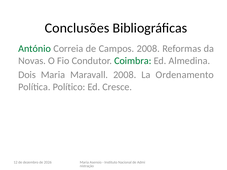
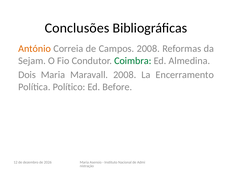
António colour: green -> orange (35, 49)
Novas: Novas -> Sejam (32, 61)
Ordenamento: Ordenamento -> Encerramento (185, 75)
Cresce: Cresce -> Before (117, 87)
